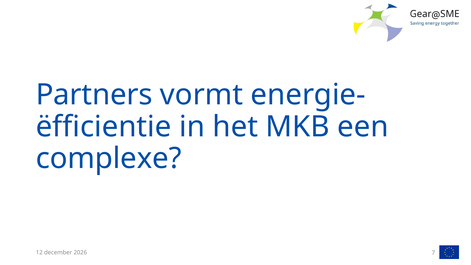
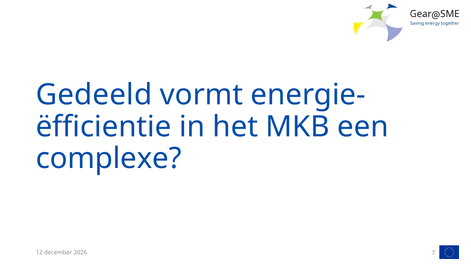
Partners: Partners -> Gedeeld (94, 95)
